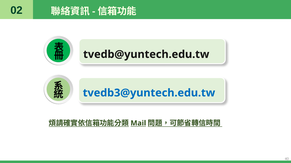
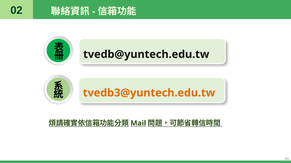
tvedb3@yuntech.edu.tw colour: blue -> orange (149, 93)
